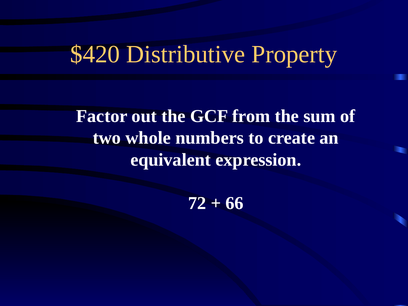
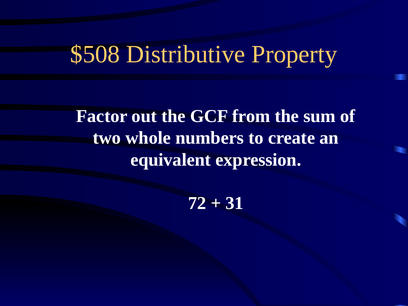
$420: $420 -> $508 (95, 54)
66: 66 -> 31 (235, 203)
